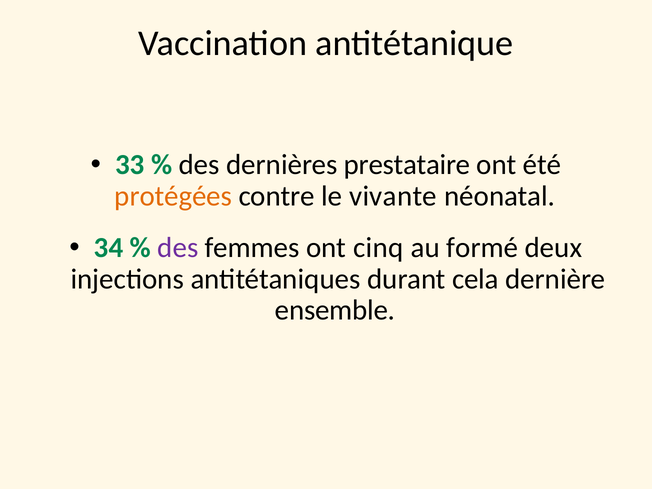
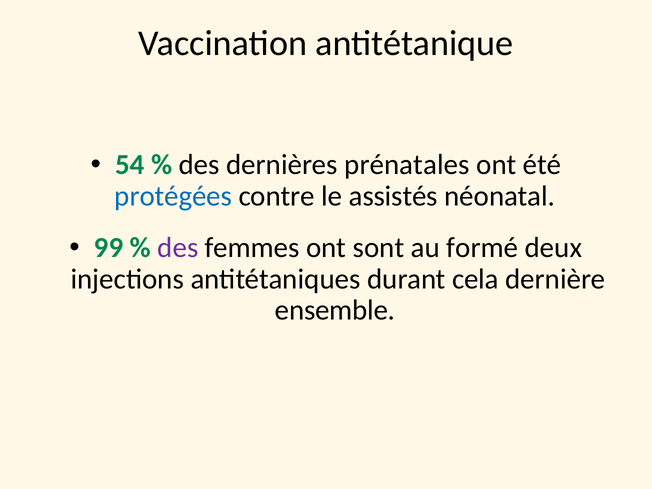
33: 33 -> 54 (130, 165)
prestataire: prestataire -> prénatales (407, 165)
protégées colour: orange -> blue (173, 196)
vivante: vivante -> assistés (393, 196)
34: 34 -> 99 (109, 248)
cinq: cinq -> sont (378, 248)
